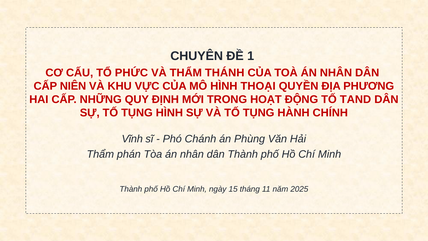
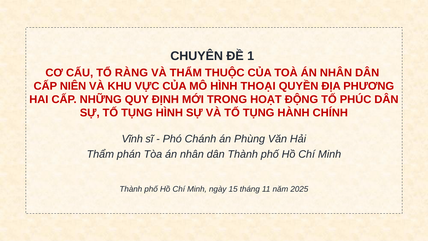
PHỨC: PHỨC -> RÀNG (131, 73)
THÁNH: THÁNH -> THUỘC (225, 73)
TAND: TAND -> PHÚC (356, 99)
